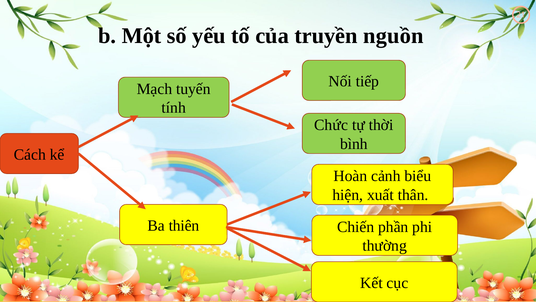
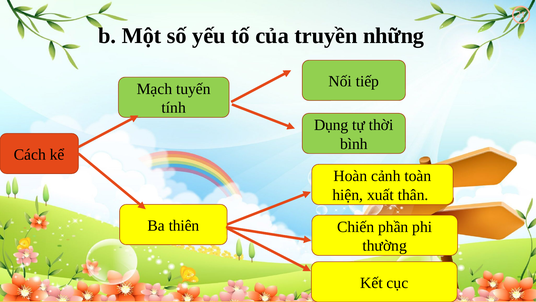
nguồn: nguồn -> những (394, 36)
Chức: Chức -> Dụng (331, 125)
biểu: biểu -> toàn (418, 176)
